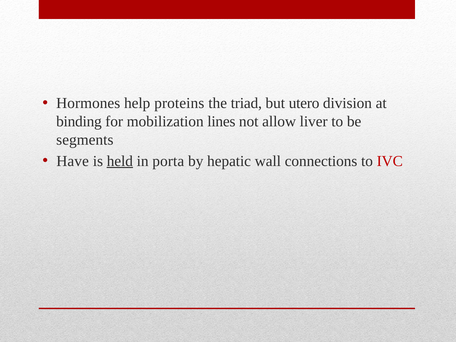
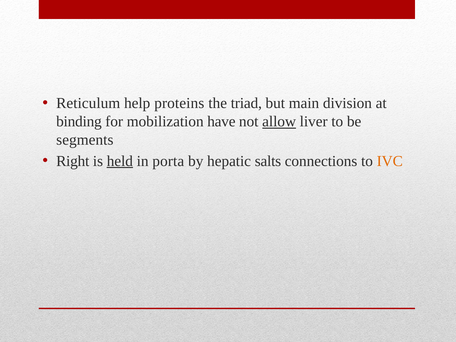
Hormones: Hormones -> Reticulum (88, 103)
utero: utero -> main (304, 103)
lines: lines -> have (221, 122)
allow underline: none -> present (279, 122)
Have: Have -> Right (73, 161)
wall: wall -> salts (268, 161)
IVC colour: red -> orange (390, 161)
